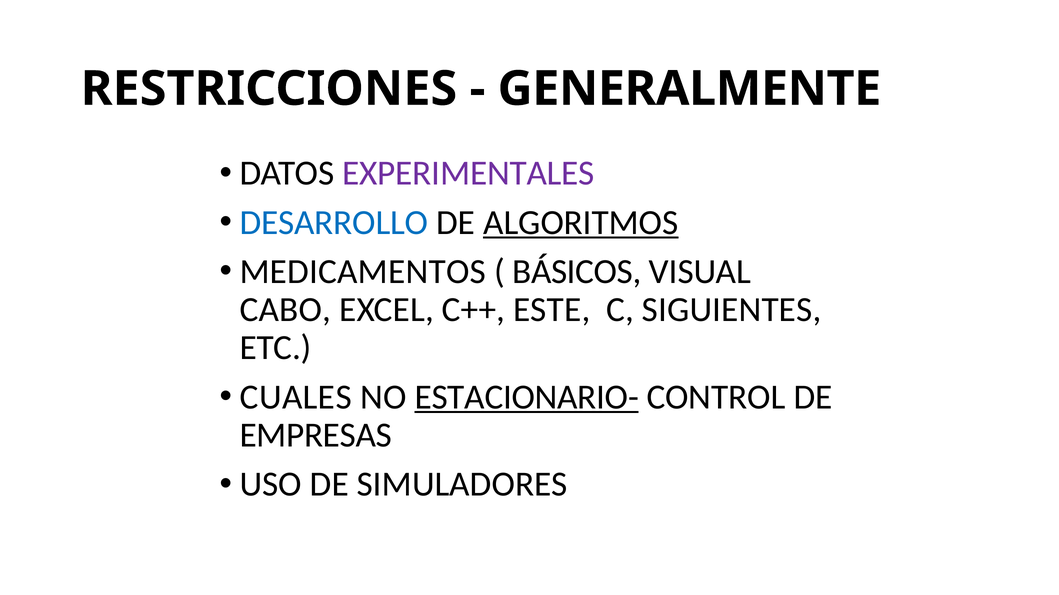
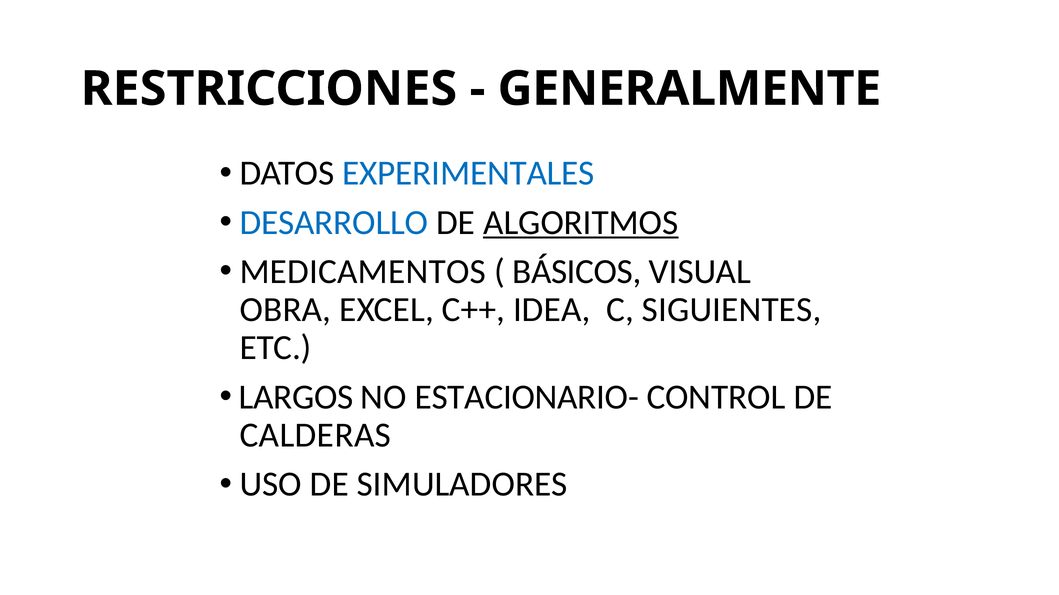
EXPERIMENTALES colour: purple -> blue (468, 174)
CABO: CABO -> OBRA (285, 310)
ESTE: ESTE -> IDEA (552, 310)
CUALES: CUALES -> LARGOS (296, 397)
ESTACIONARIO- underline: present -> none (527, 397)
EMPRESAS: EMPRESAS -> CALDERAS (315, 436)
